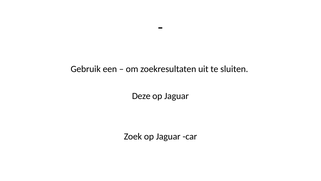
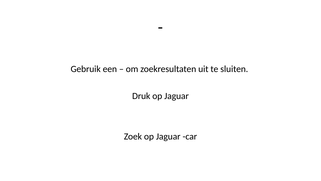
Deze: Deze -> Druk (141, 96)
